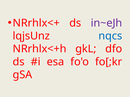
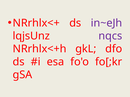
nqcs colour: blue -> purple (110, 36)
